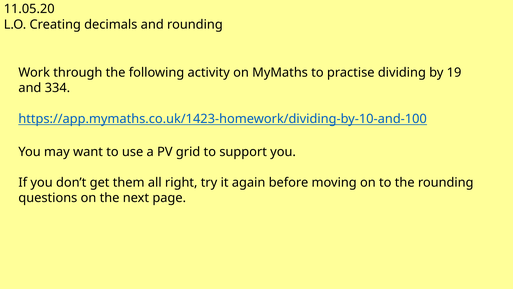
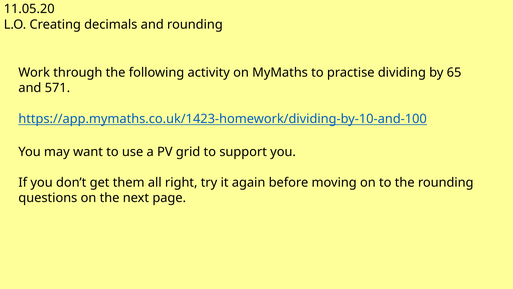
19: 19 -> 65 (454, 73)
334: 334 -> 571 (57, 88)
